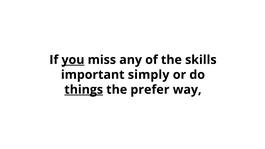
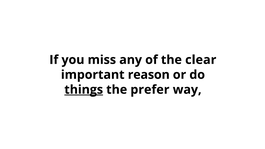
you underline: present -> none (73, 60)
skills: skills -> clear (201, 60)
simply: simply -> reason (149, 75)
